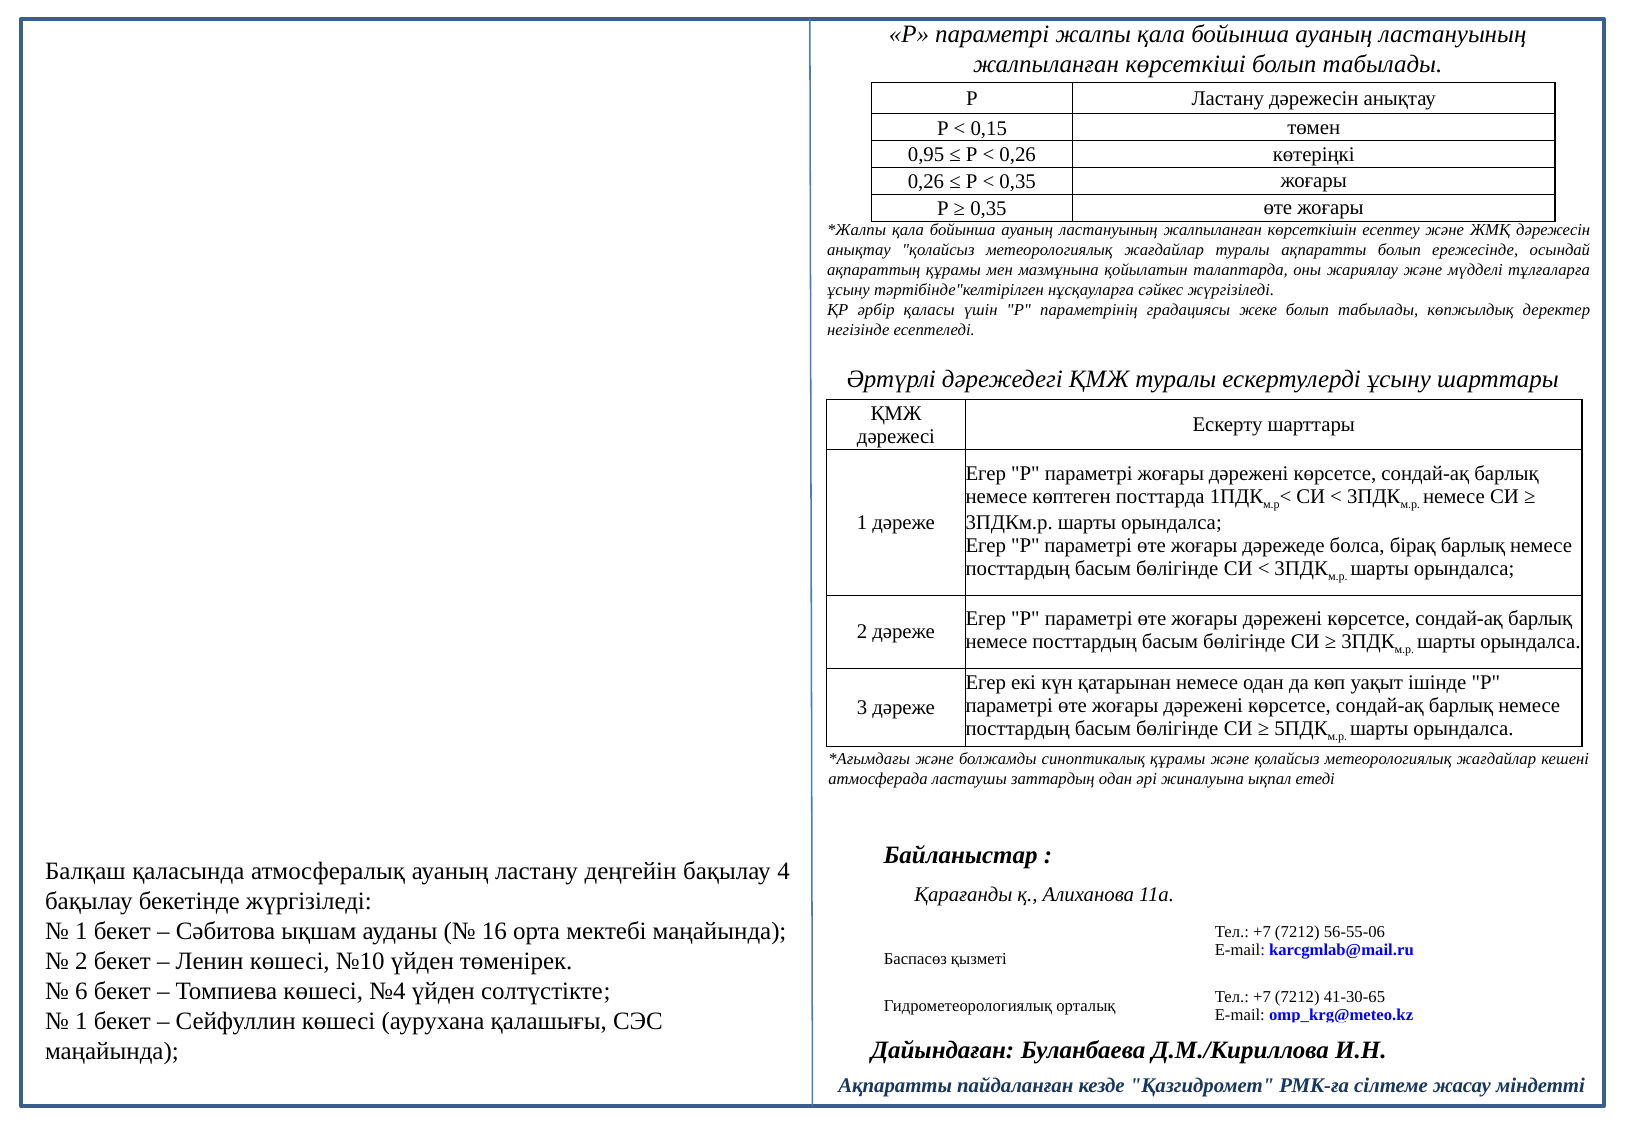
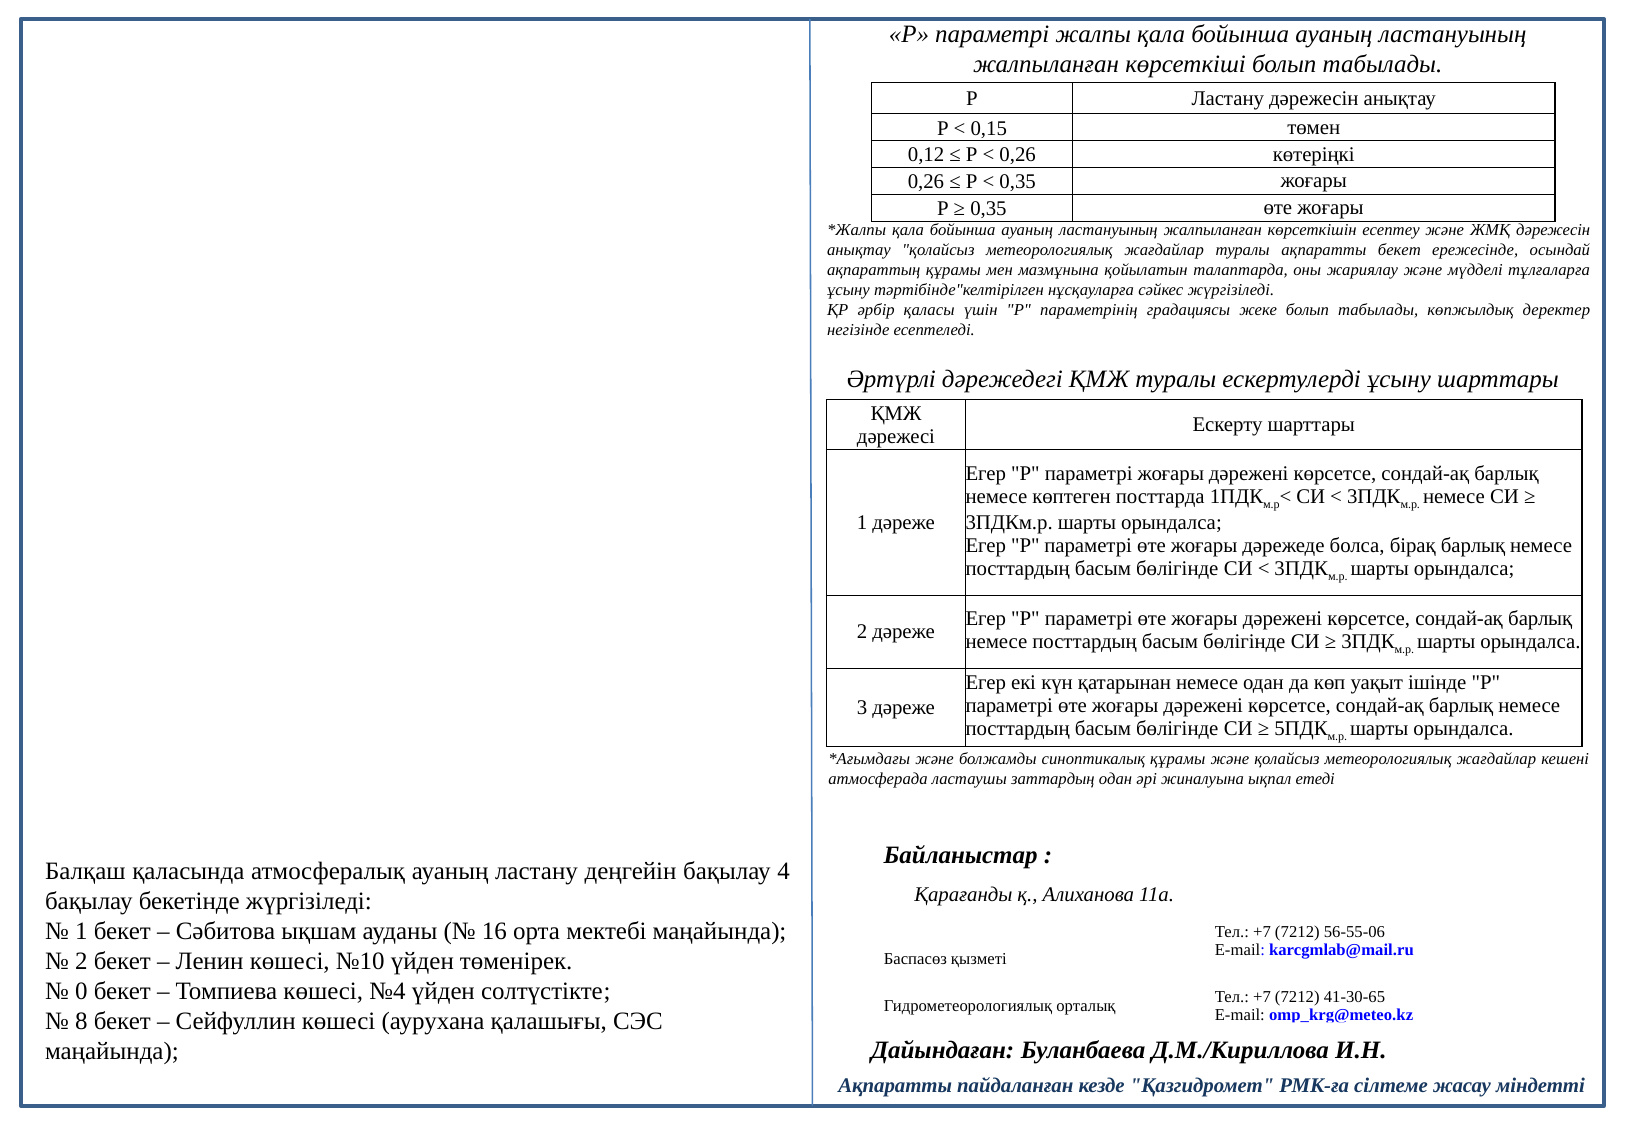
0,95: 0,95 -> 0,12 (926, 155)
ақпаратты болып: болып -> бекет (1399, 250)
6: 6 -> 0 (81, 991)
1: 1 -> 8 (81, 1021)
